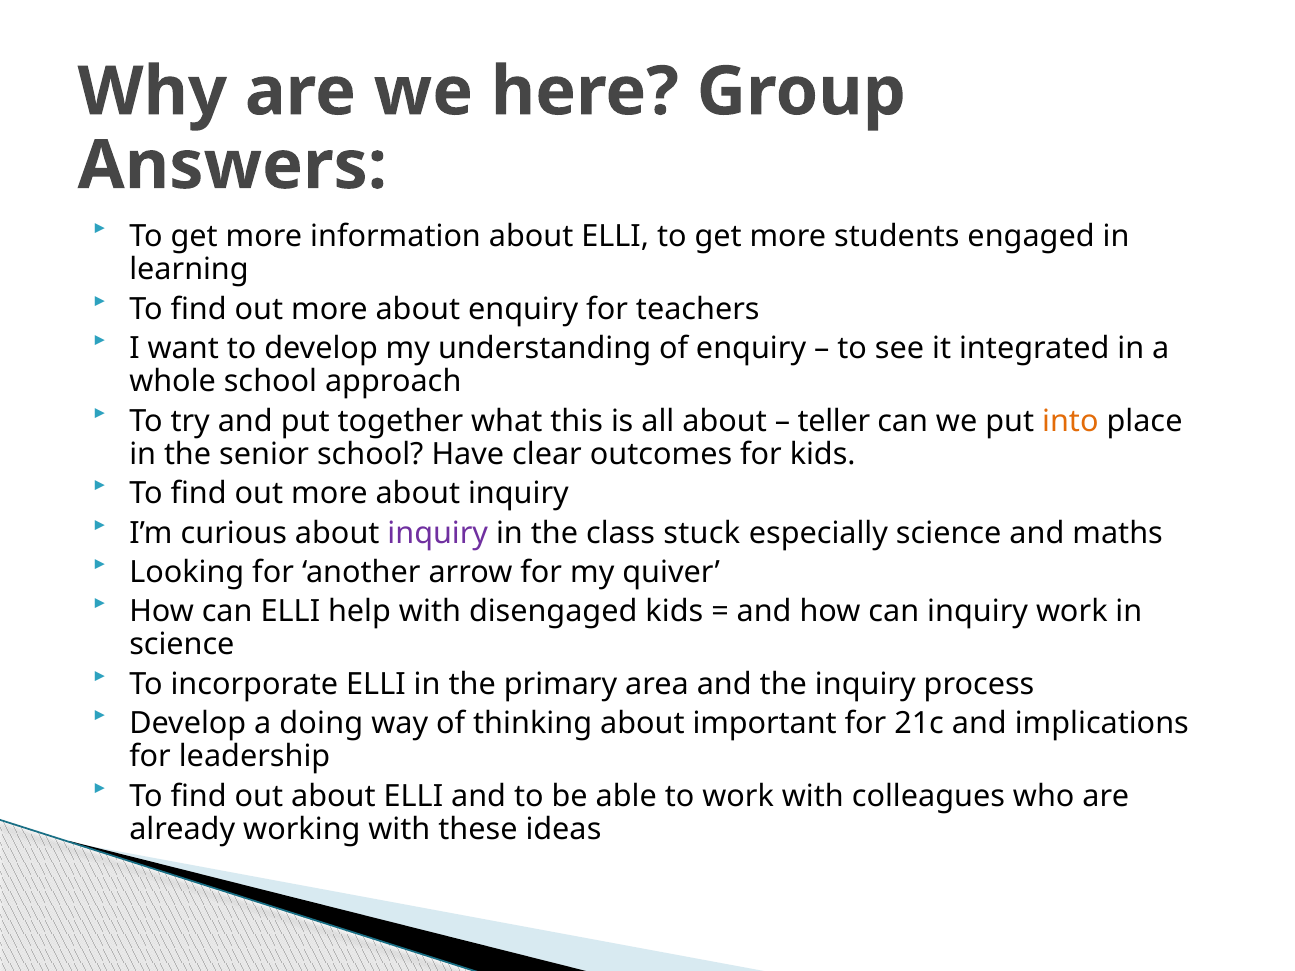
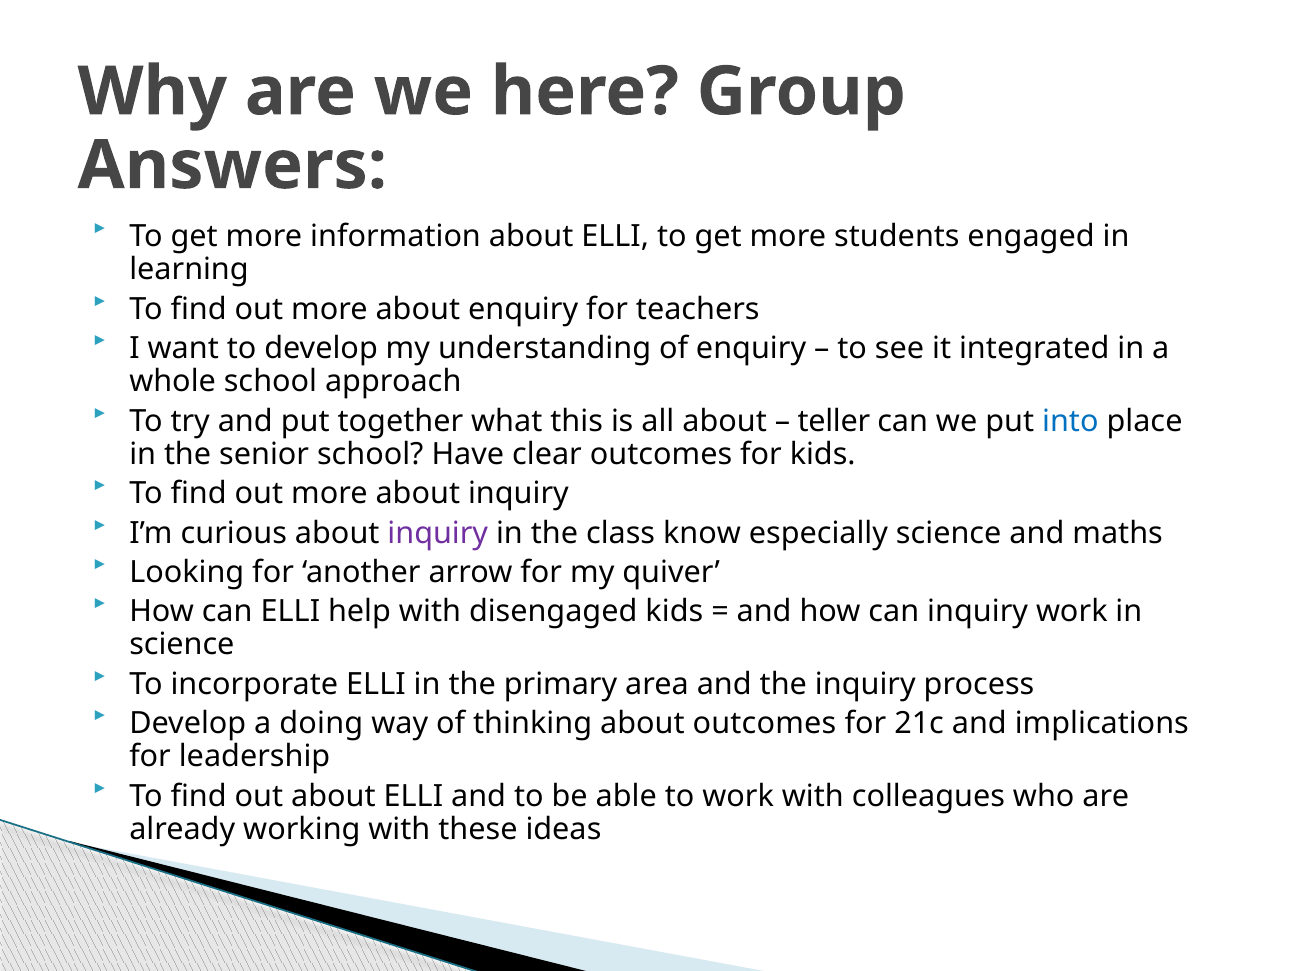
into colour: orange -> blue (1070, 421)
stuck: stuck -> know (702, 533)
about important: important -> outcomes (764, 724)
